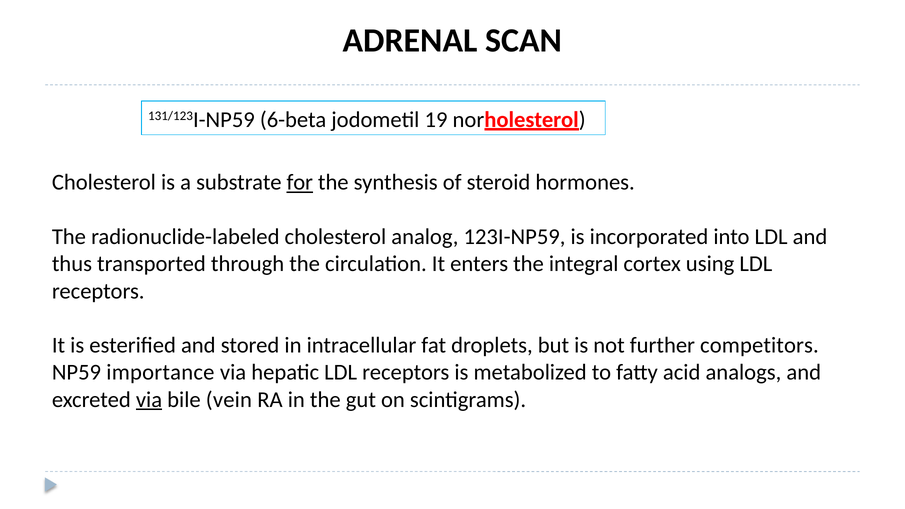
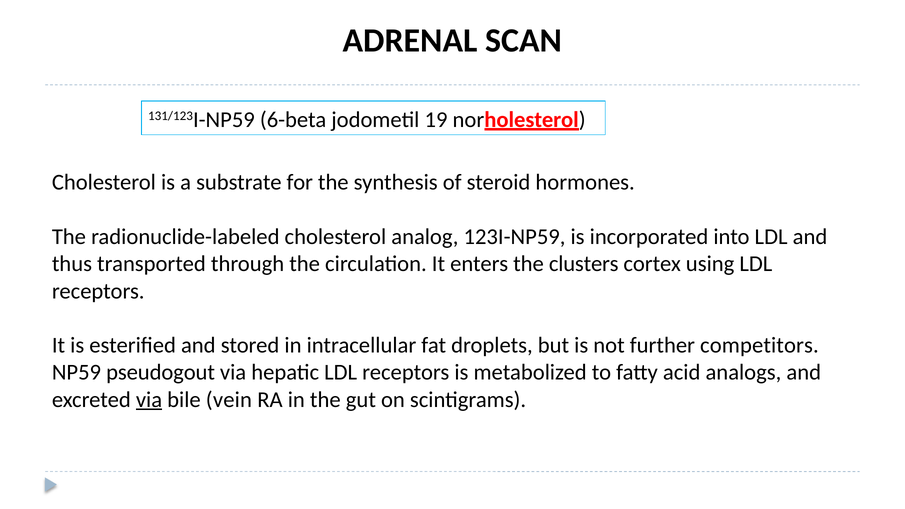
for underline: present -> none (300, 182)
integral: integral -> clusters (584, 264)
importance: importance -> pseudogout (161, 373)
